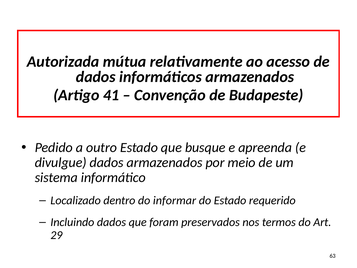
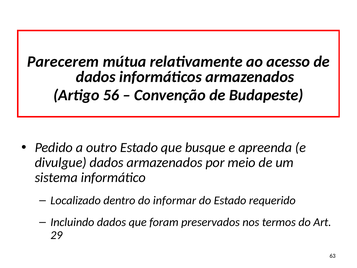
Autorizada: Autorizada -> Parecerem (63, 61)
41: 41 -> 56 (111, 95)
